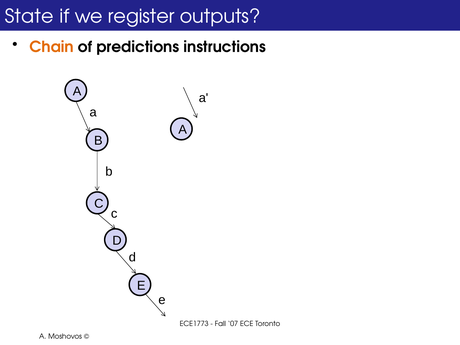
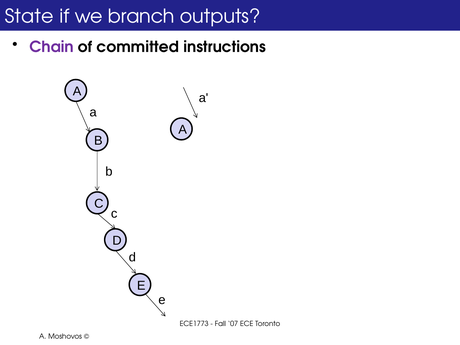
register: register -> branch (141, 17)
Chain colour: orange -> purple (52, 47)
predictions: predictions -> committed (138, 47)
